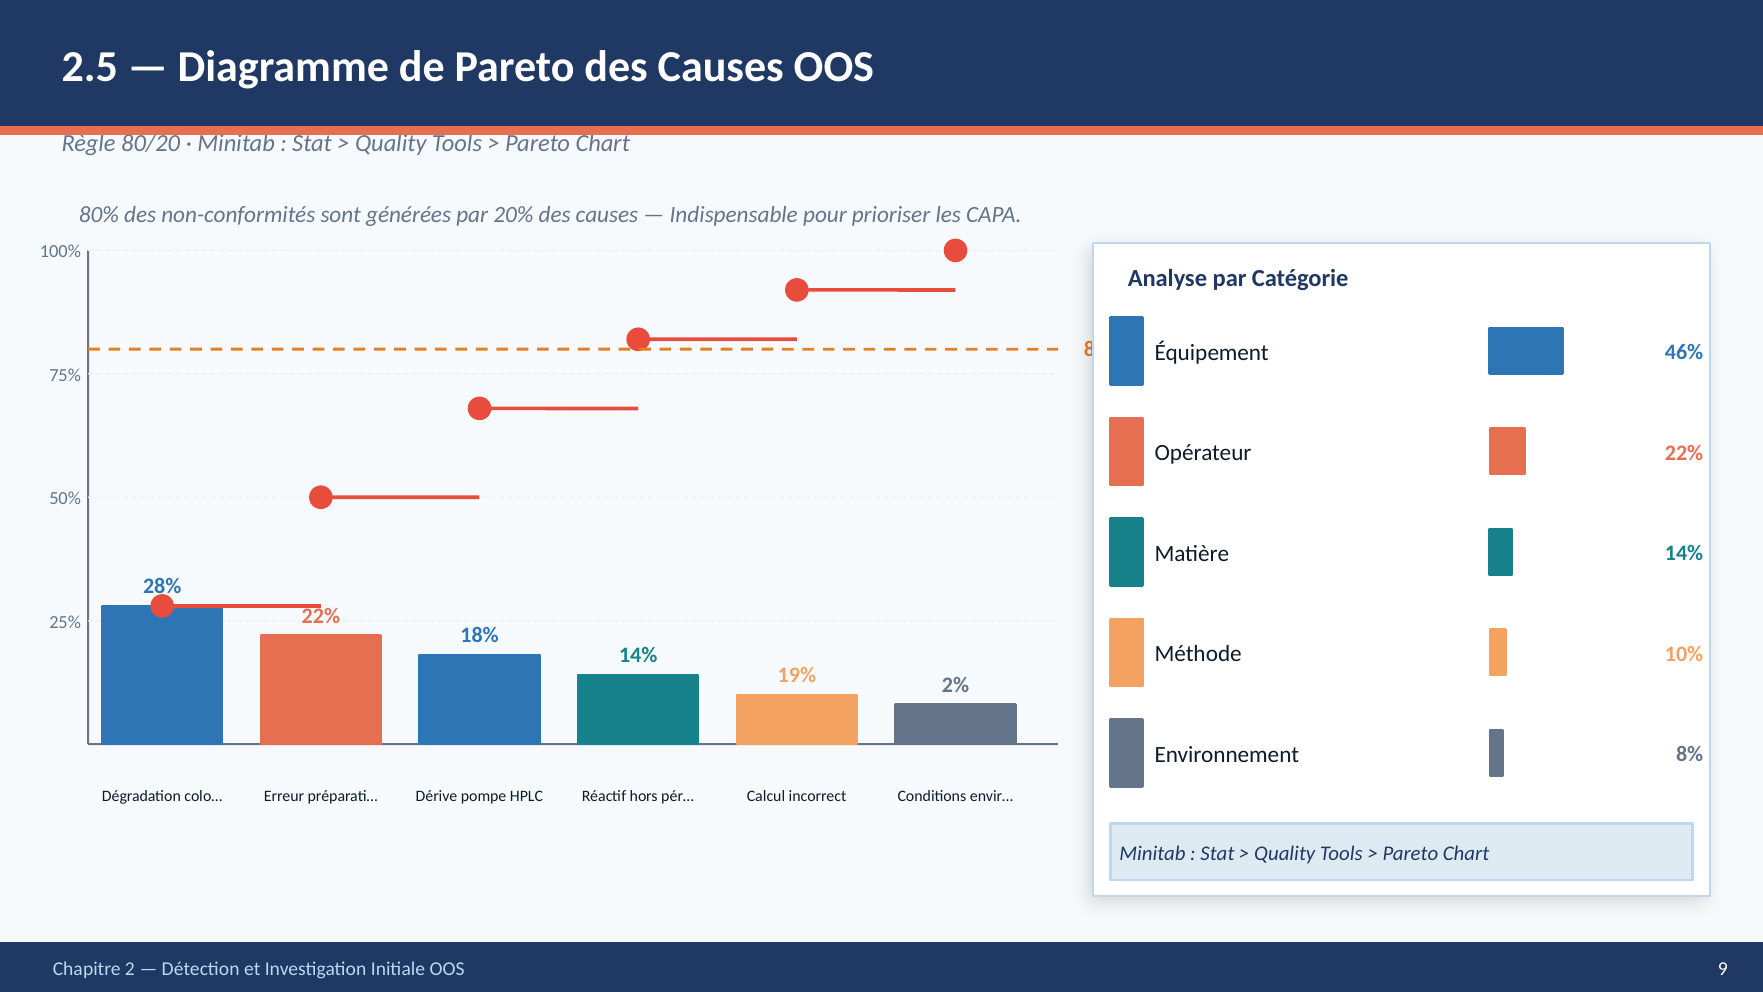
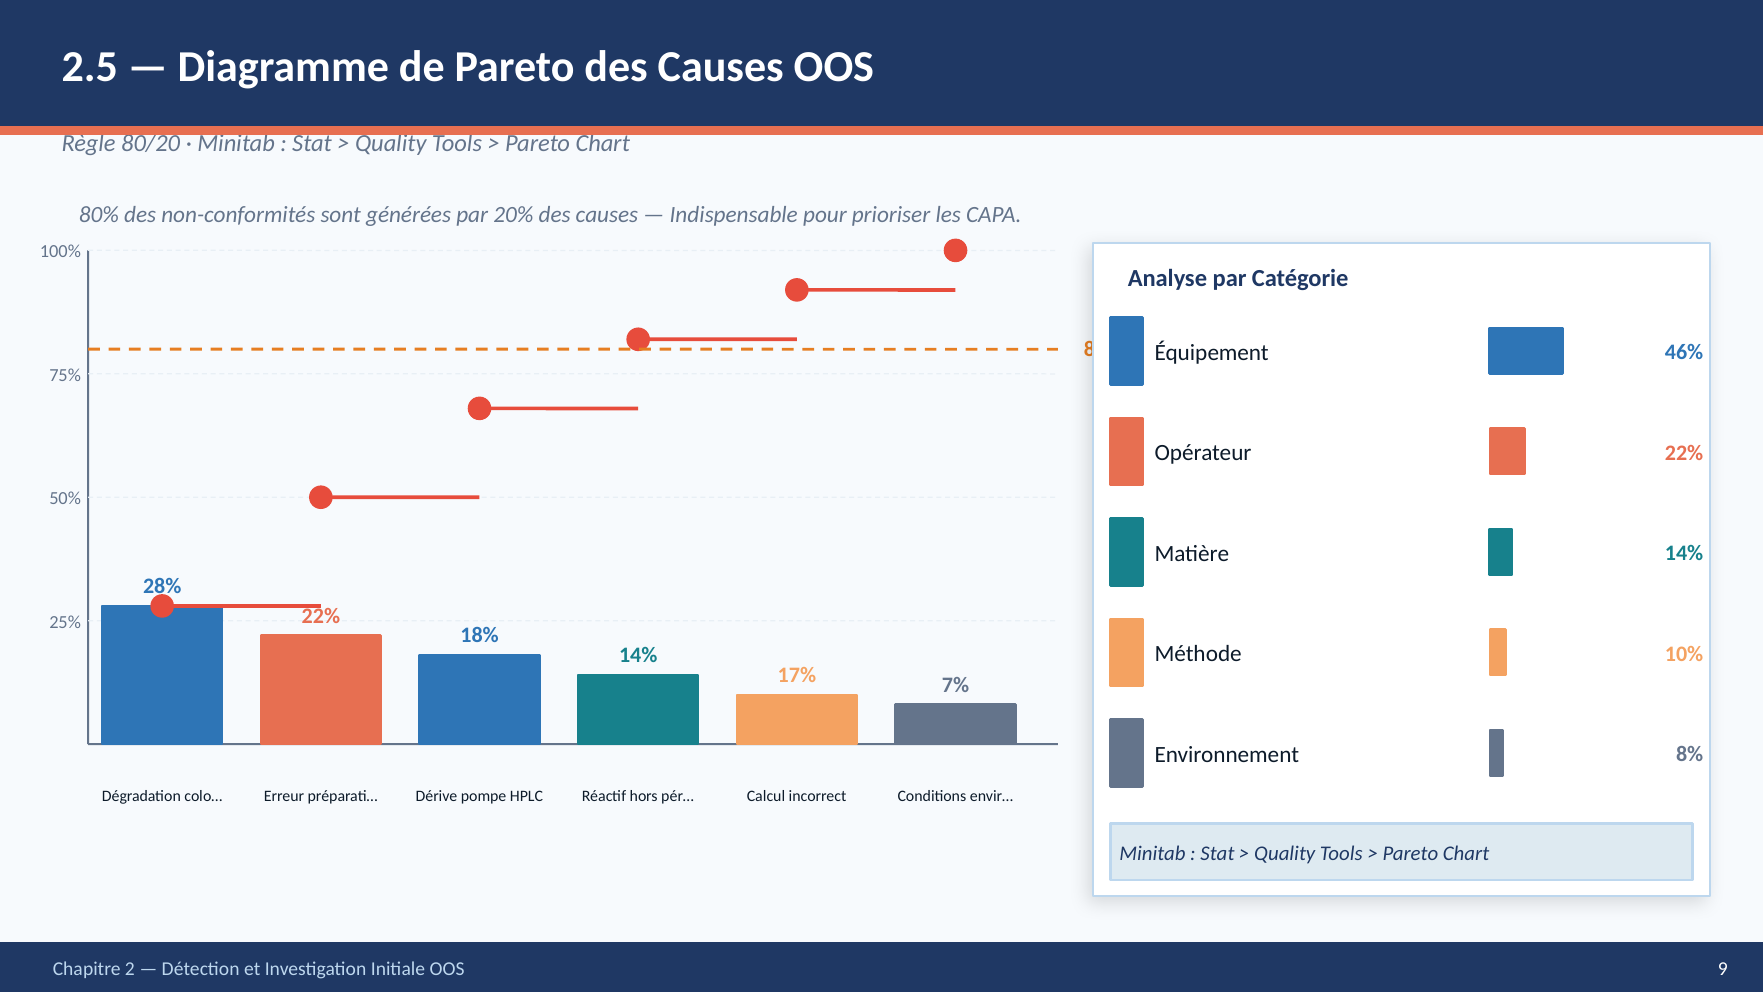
19%: 19% -> 17% (797, 675)
2%: 2% -> 7% (956, 685)
